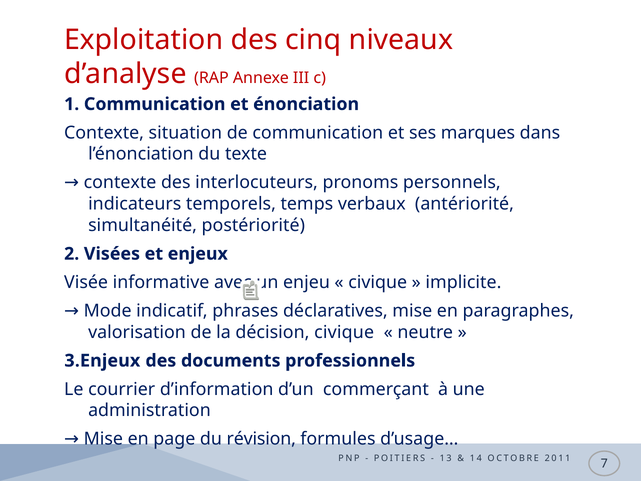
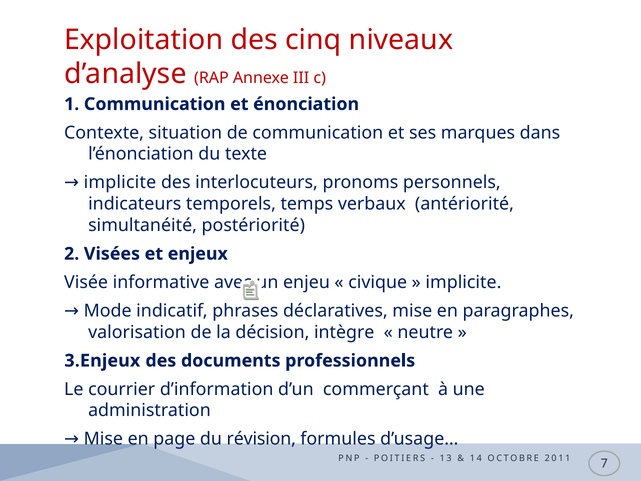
contexte: contexte -> implicite (120, 182)
décision civique: civique -> intègre (344, 332)
